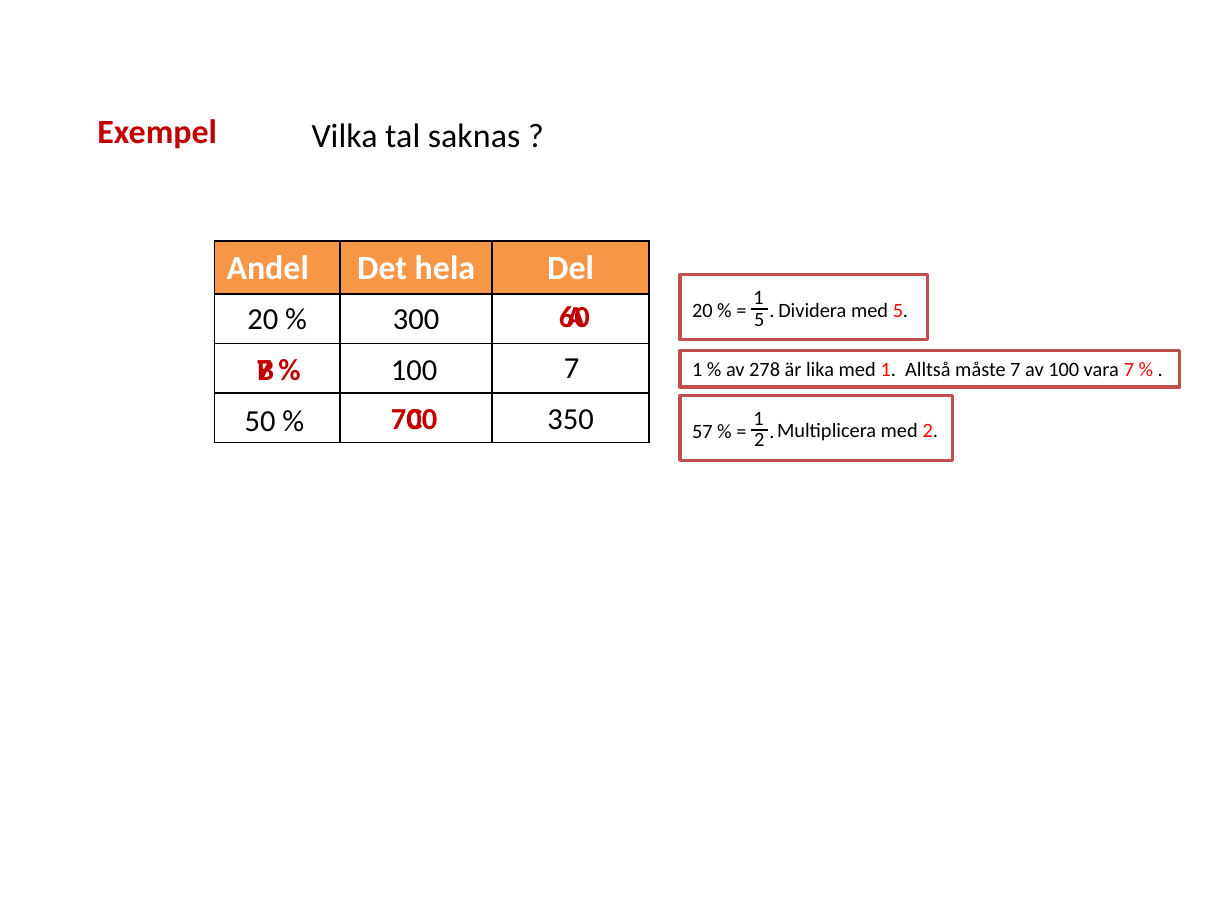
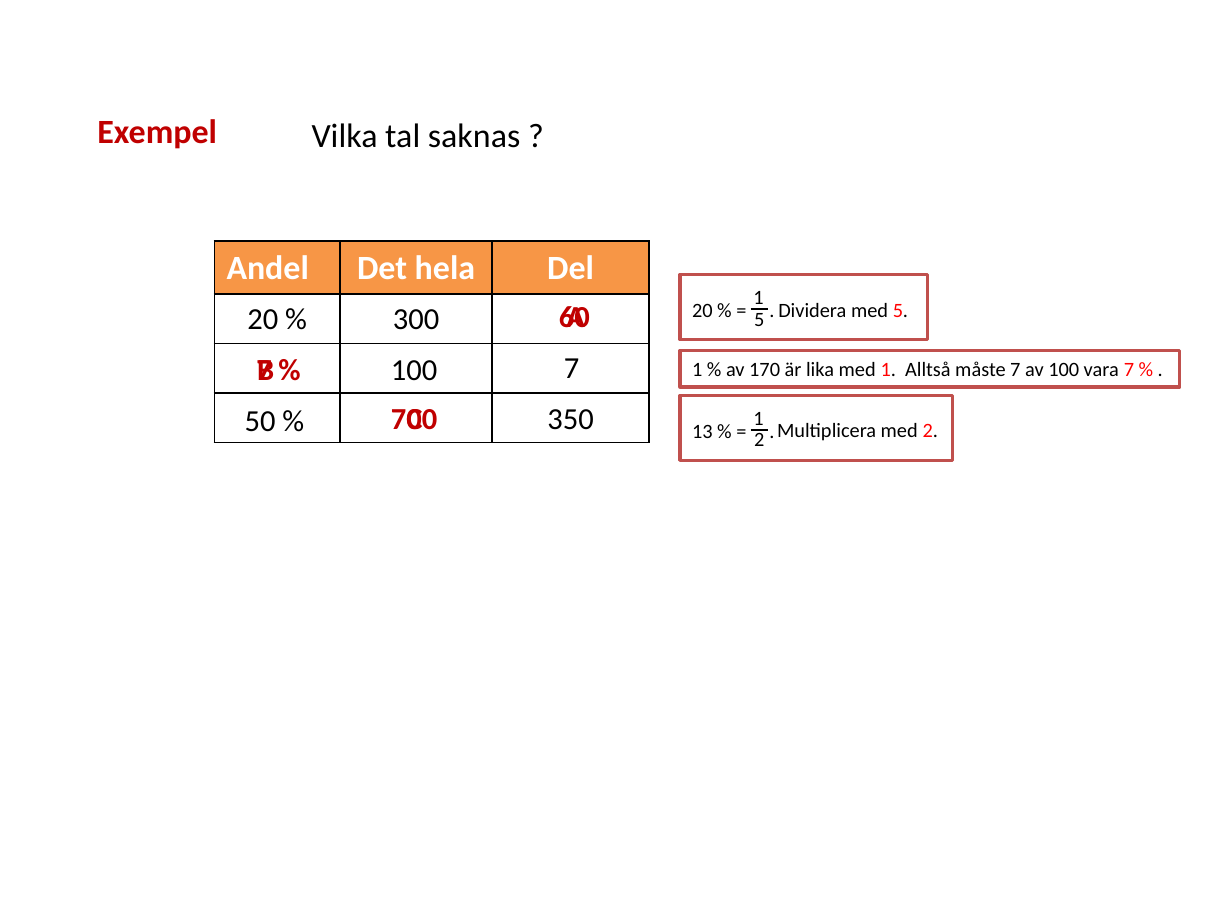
278: 278 -> 170 (765, 370)
57: 57 -> 13 (702, 432)
